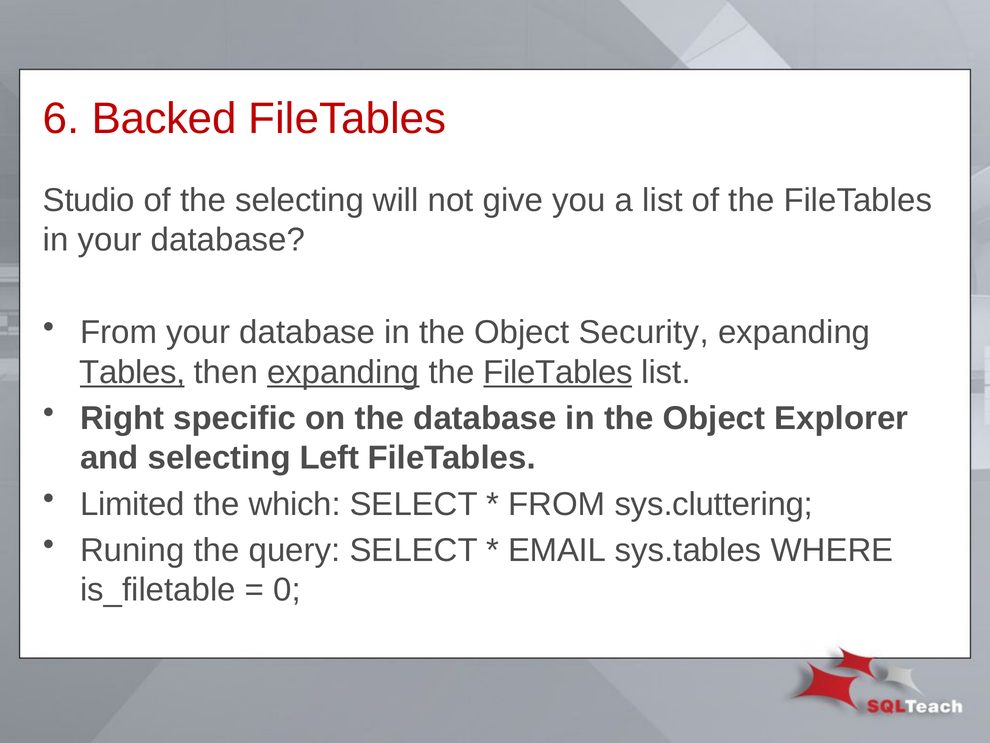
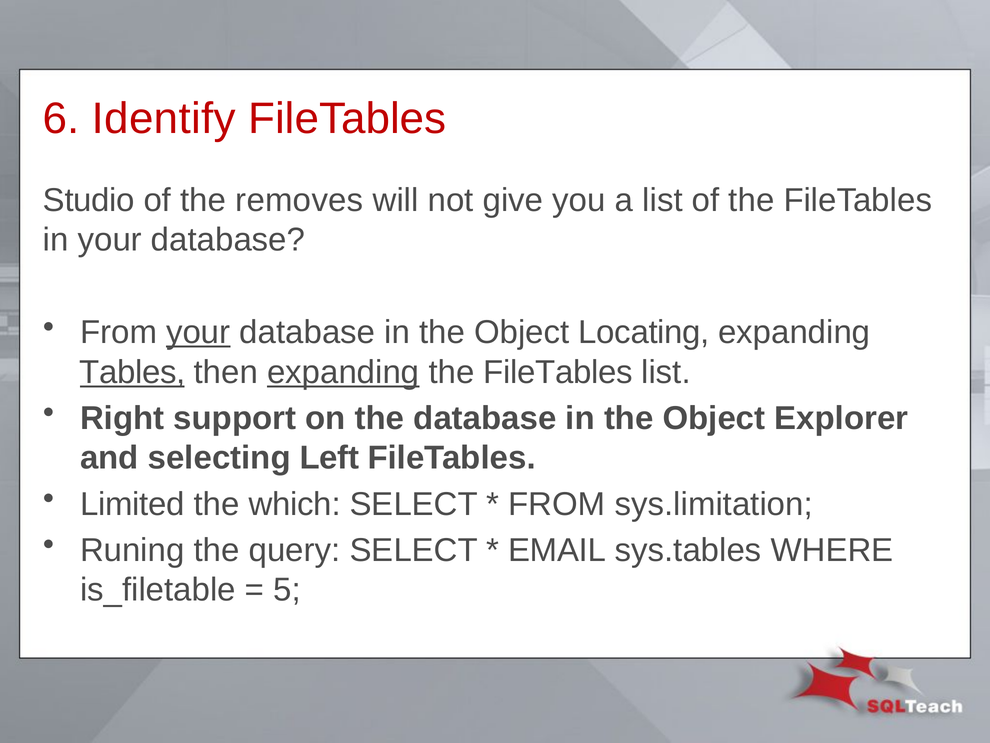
Backed: Backed -> Identify (164, 119)
the selecting: selecting -> removes (299, 200)
your underline: none -> present (198, 332)
Security: Security -> Locating (644, 332)
FileTables underline: present -> none (558, 372)
specific: specific -> support (235, 418)
sys.cluttering: sys.cluttering -> sys.limitation (714, 504)
0: 0 -> 5 (287, 590)
